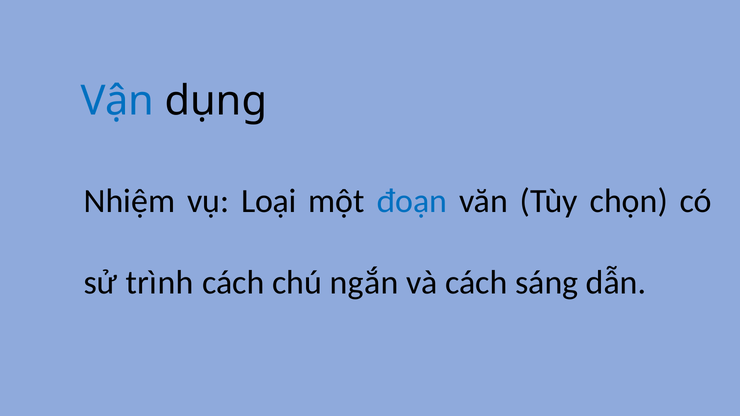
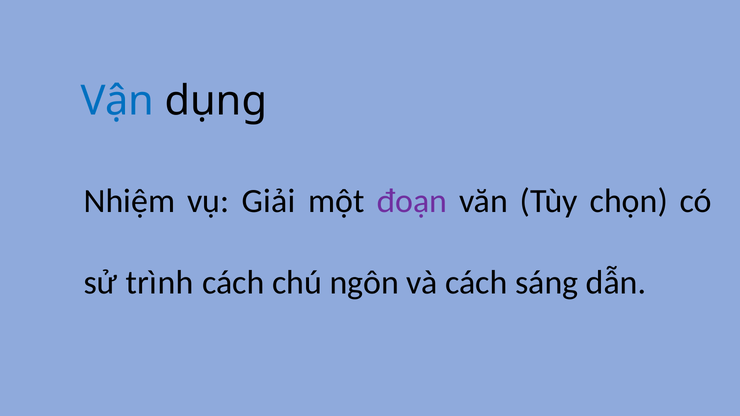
Loại: Loại -> Giải (269, 201)
đoạn colour: blue -> purple (412, 201)
ngắn: ngắn -> ngôn (364, 283)
